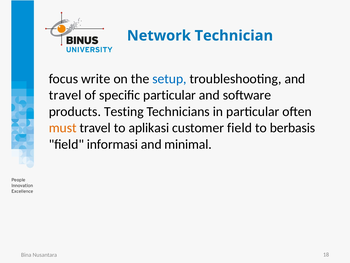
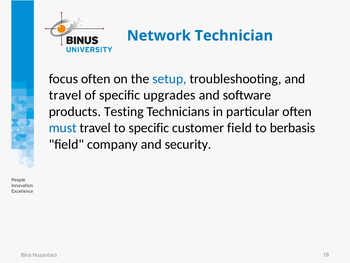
focus write: write -> often (96, 79)
specific particular: particular -> upgrades (169, 95)
must colour: orange -> blue (63, 128)
to aplikasi: aplikasi -> specific (149, 128)
informasi: informasi -> company (112, 144)
minimal: minimal -> security (188, 144)
